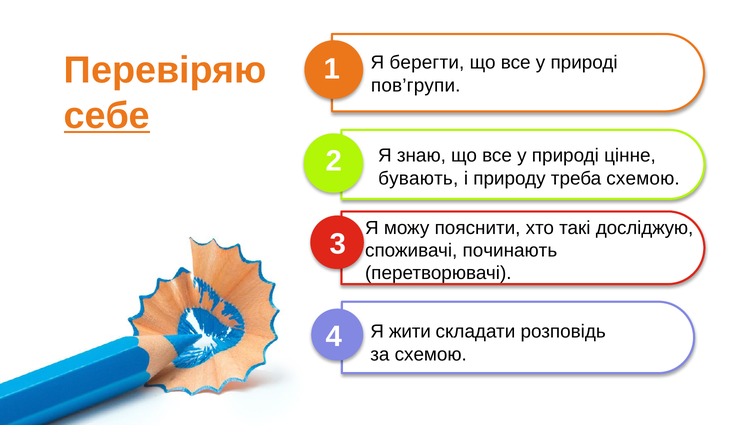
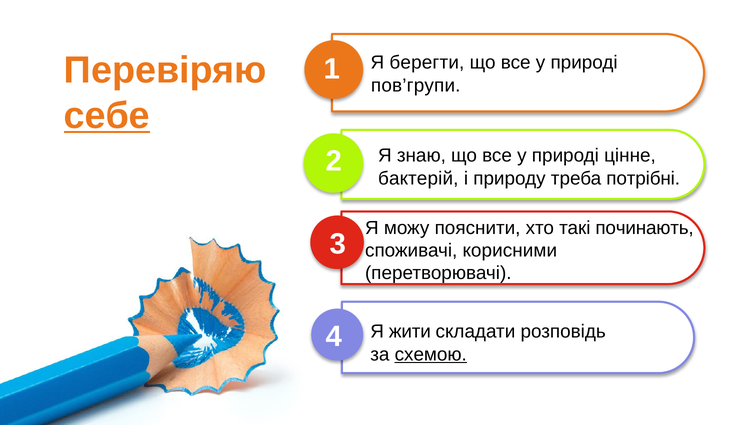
бувають: бувають -> бактерій (418, 178)
треба схемою: схемою -> потрібні (643, 178)
досліджую: досліджую -> починають (645, 228)
починають: починають -> корисними (510, 251)
схемою underline: none -> present (431, 355)
